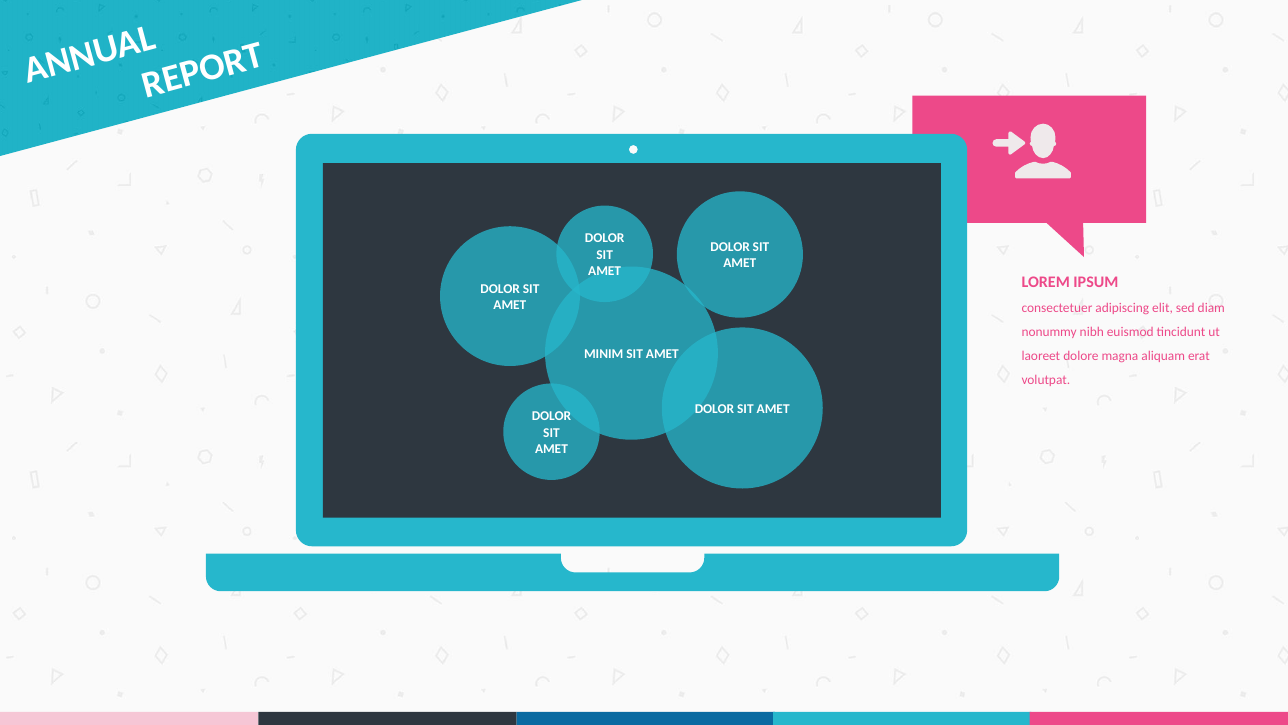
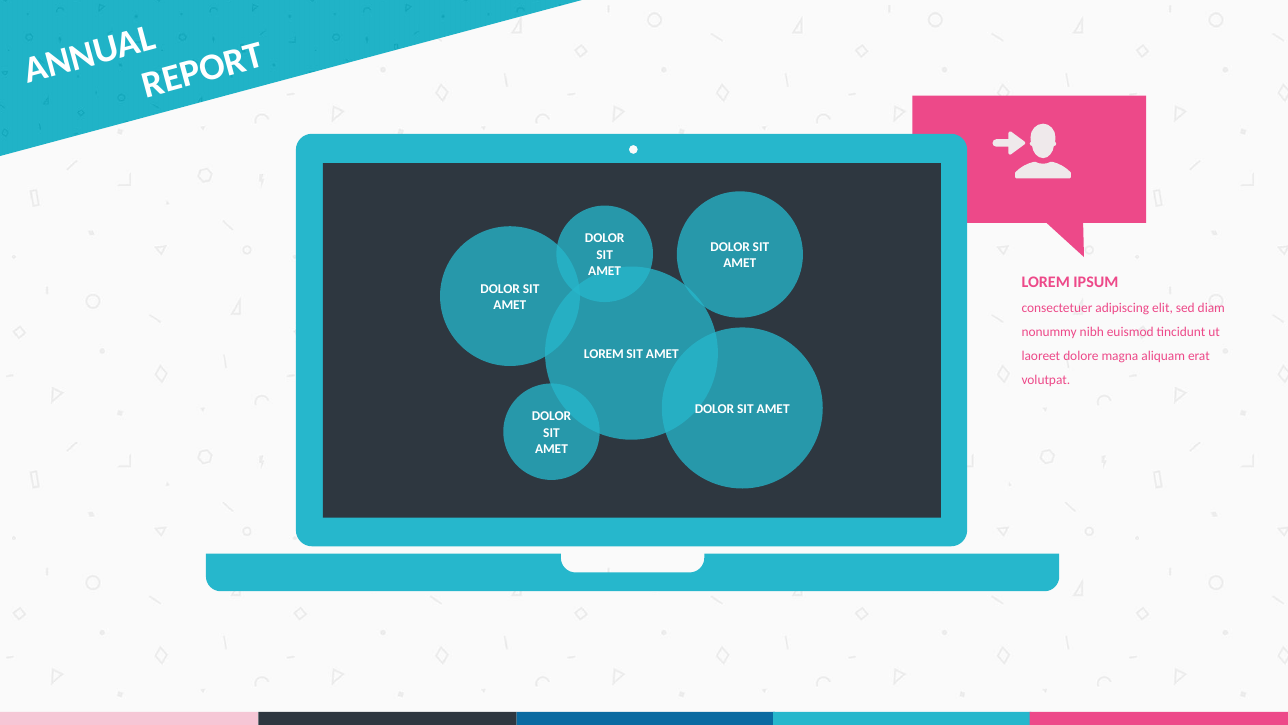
MINIM: MINIM -> LOREM (604, 354)
